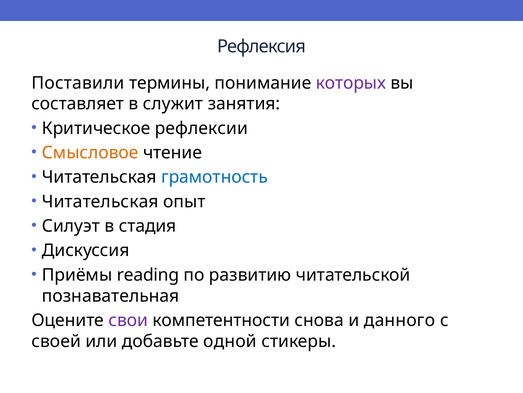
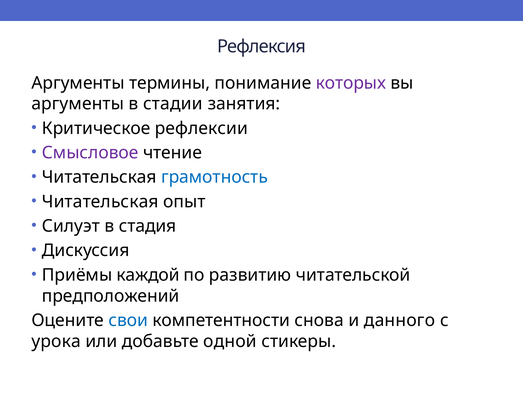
Поставили: Поставили -> Аргументы (78, 83)
составляет: составляет -> аргументы (78, 104)
служит: служит -> стадии (173, 104)
Смысловое colour: orange -> purple (90, 152)
reading: reading -> каждой (148, 274)
познавательная: познавательная -> предположений (111, 295)
свои colour: purple -> blue (128, 320)
своей: своей -> урока (56, 341)
